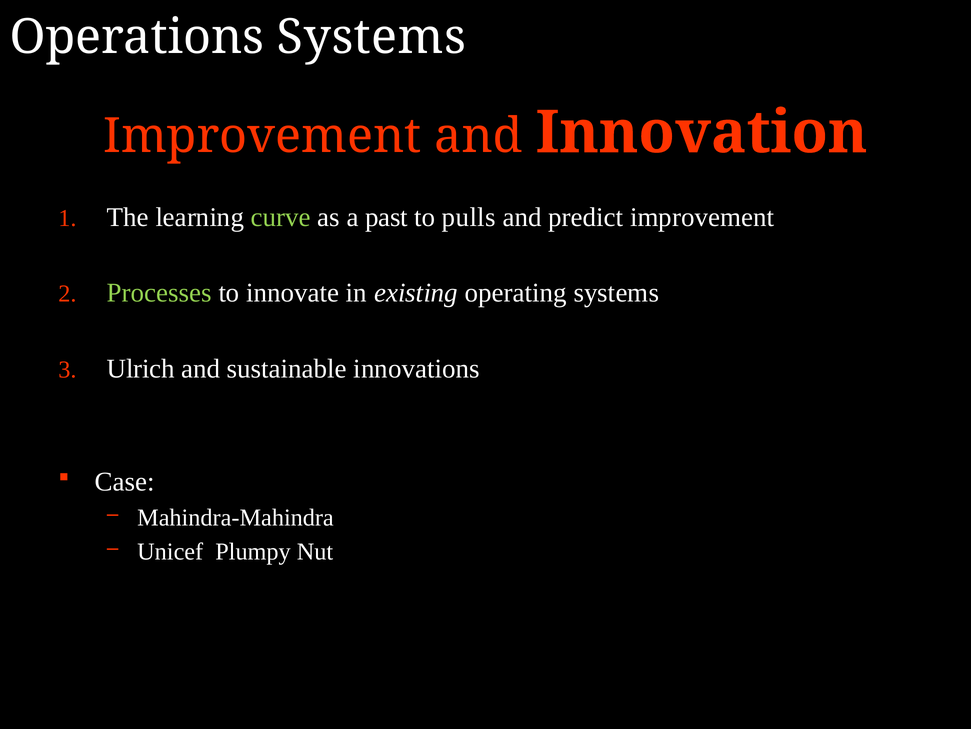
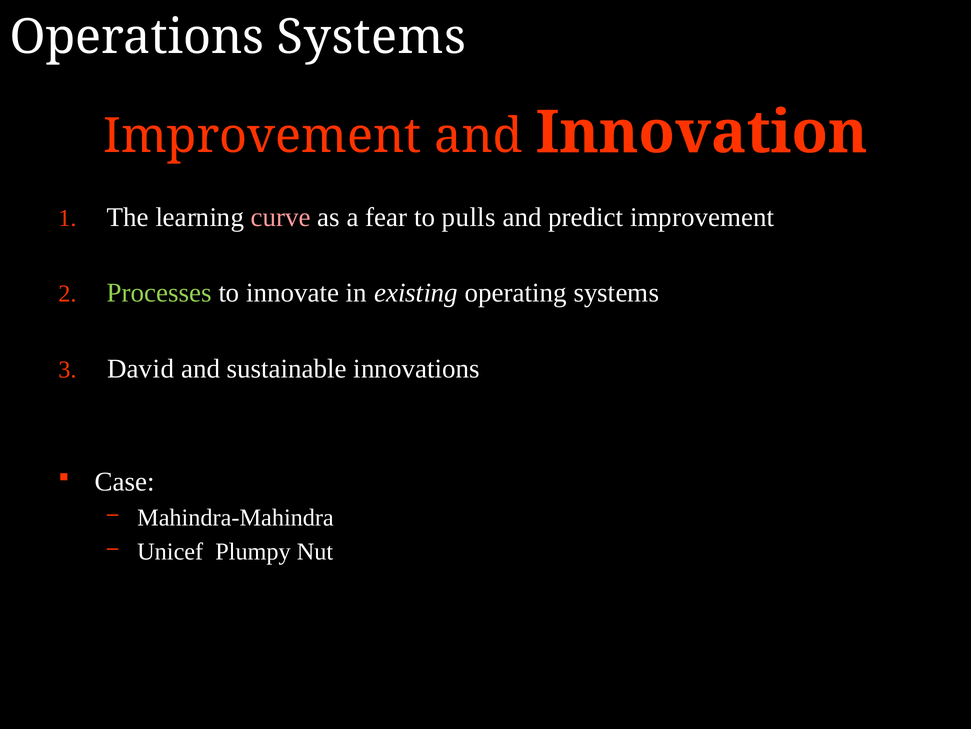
curve colour: light green -> pink (281, 217)
past: past -> fear (386, 217)
Ulrich: Ulrich -> David (141, 368)
